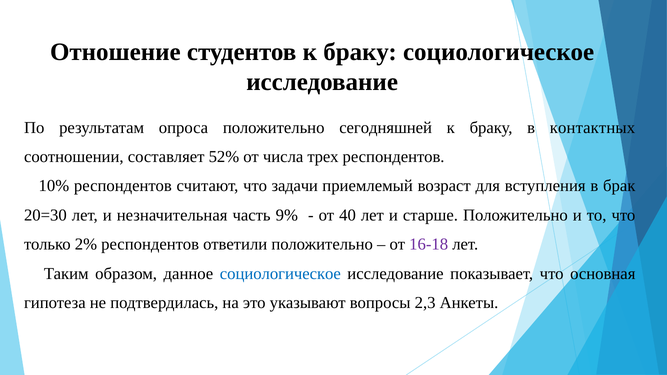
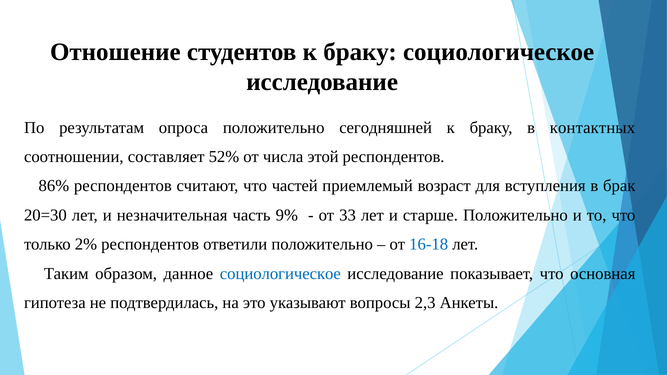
трех: трех -> этой (323, 157)
10%: 10% -> 86% (54, 186)
задачи: задачи -> частей (295, 186)
40: 40 -> 33 (348, 215)
16-18 colour: purple -> blue (429, 244)
